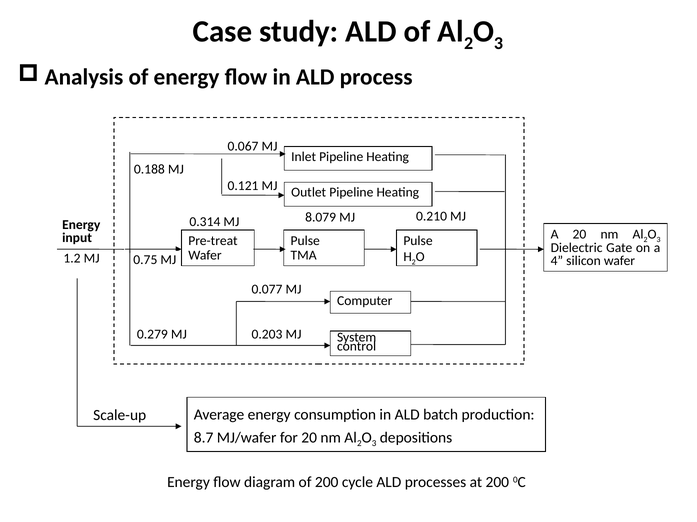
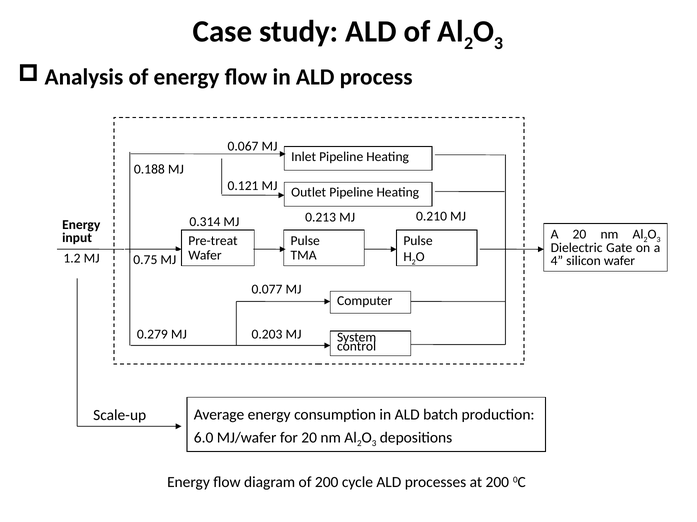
8.079: 8.079 -> 0.213 (321, 217)
8.7: 8.7 -> 6.0 (204, 438)
